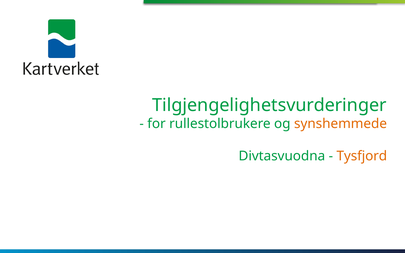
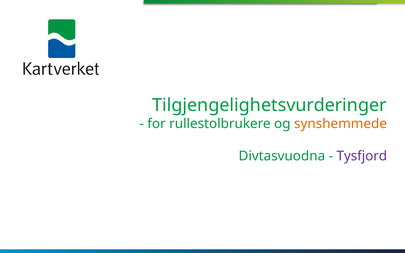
Tysfjord colour: orange -> purple (362, 156)
